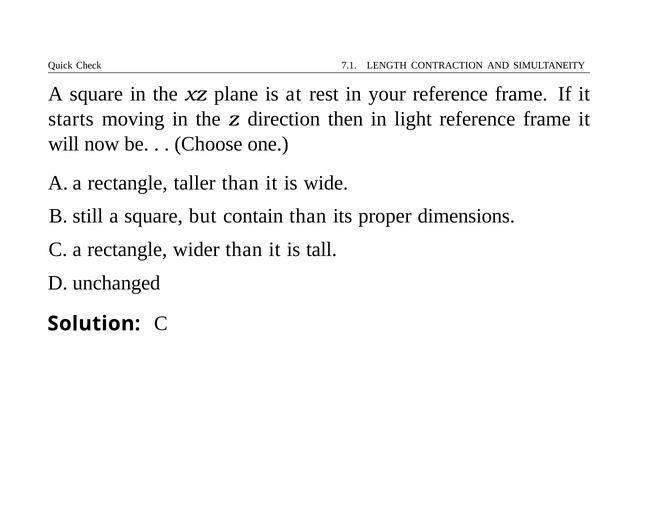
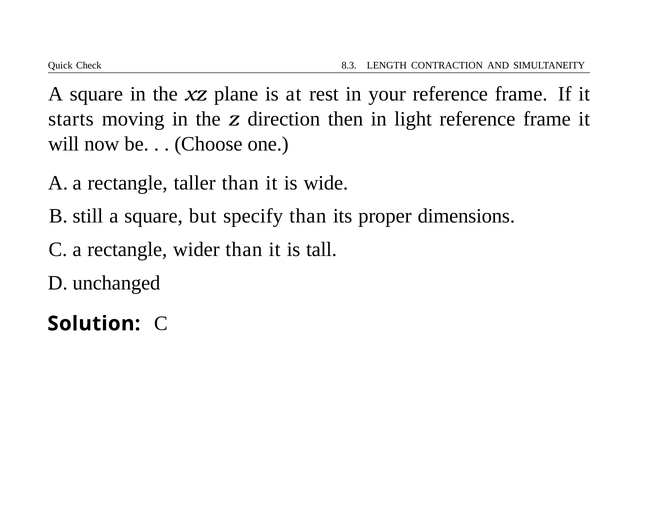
7.1: 7.1 -> 8.3 (349, 65)
contain: contain -> specify (253, 216)
